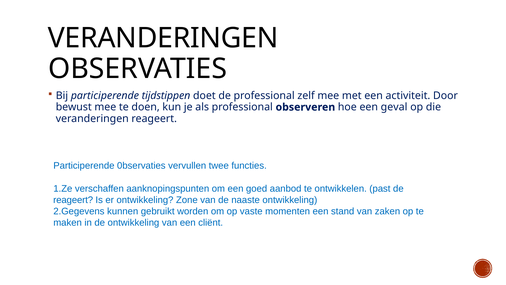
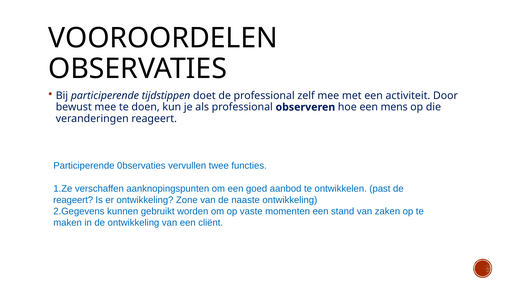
VERANDERINGEN: VERANDERINGEN -> VOOROORDELEN (163, 38)
geval: geval -> mens (394, 107)
